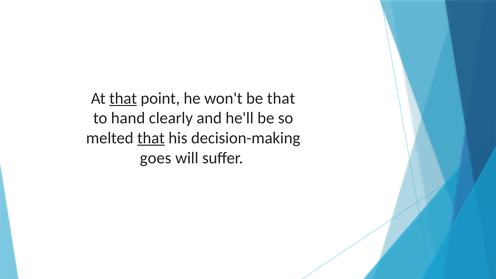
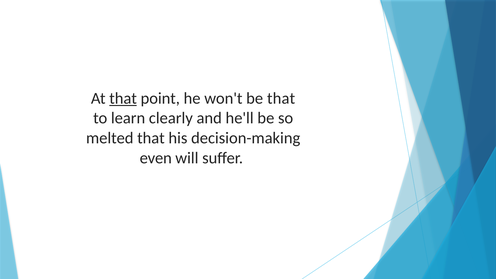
hand: hand -> learn (128, 118)
that underline: present -> none (151, 138)
goes: goes -> even (156, 158)
